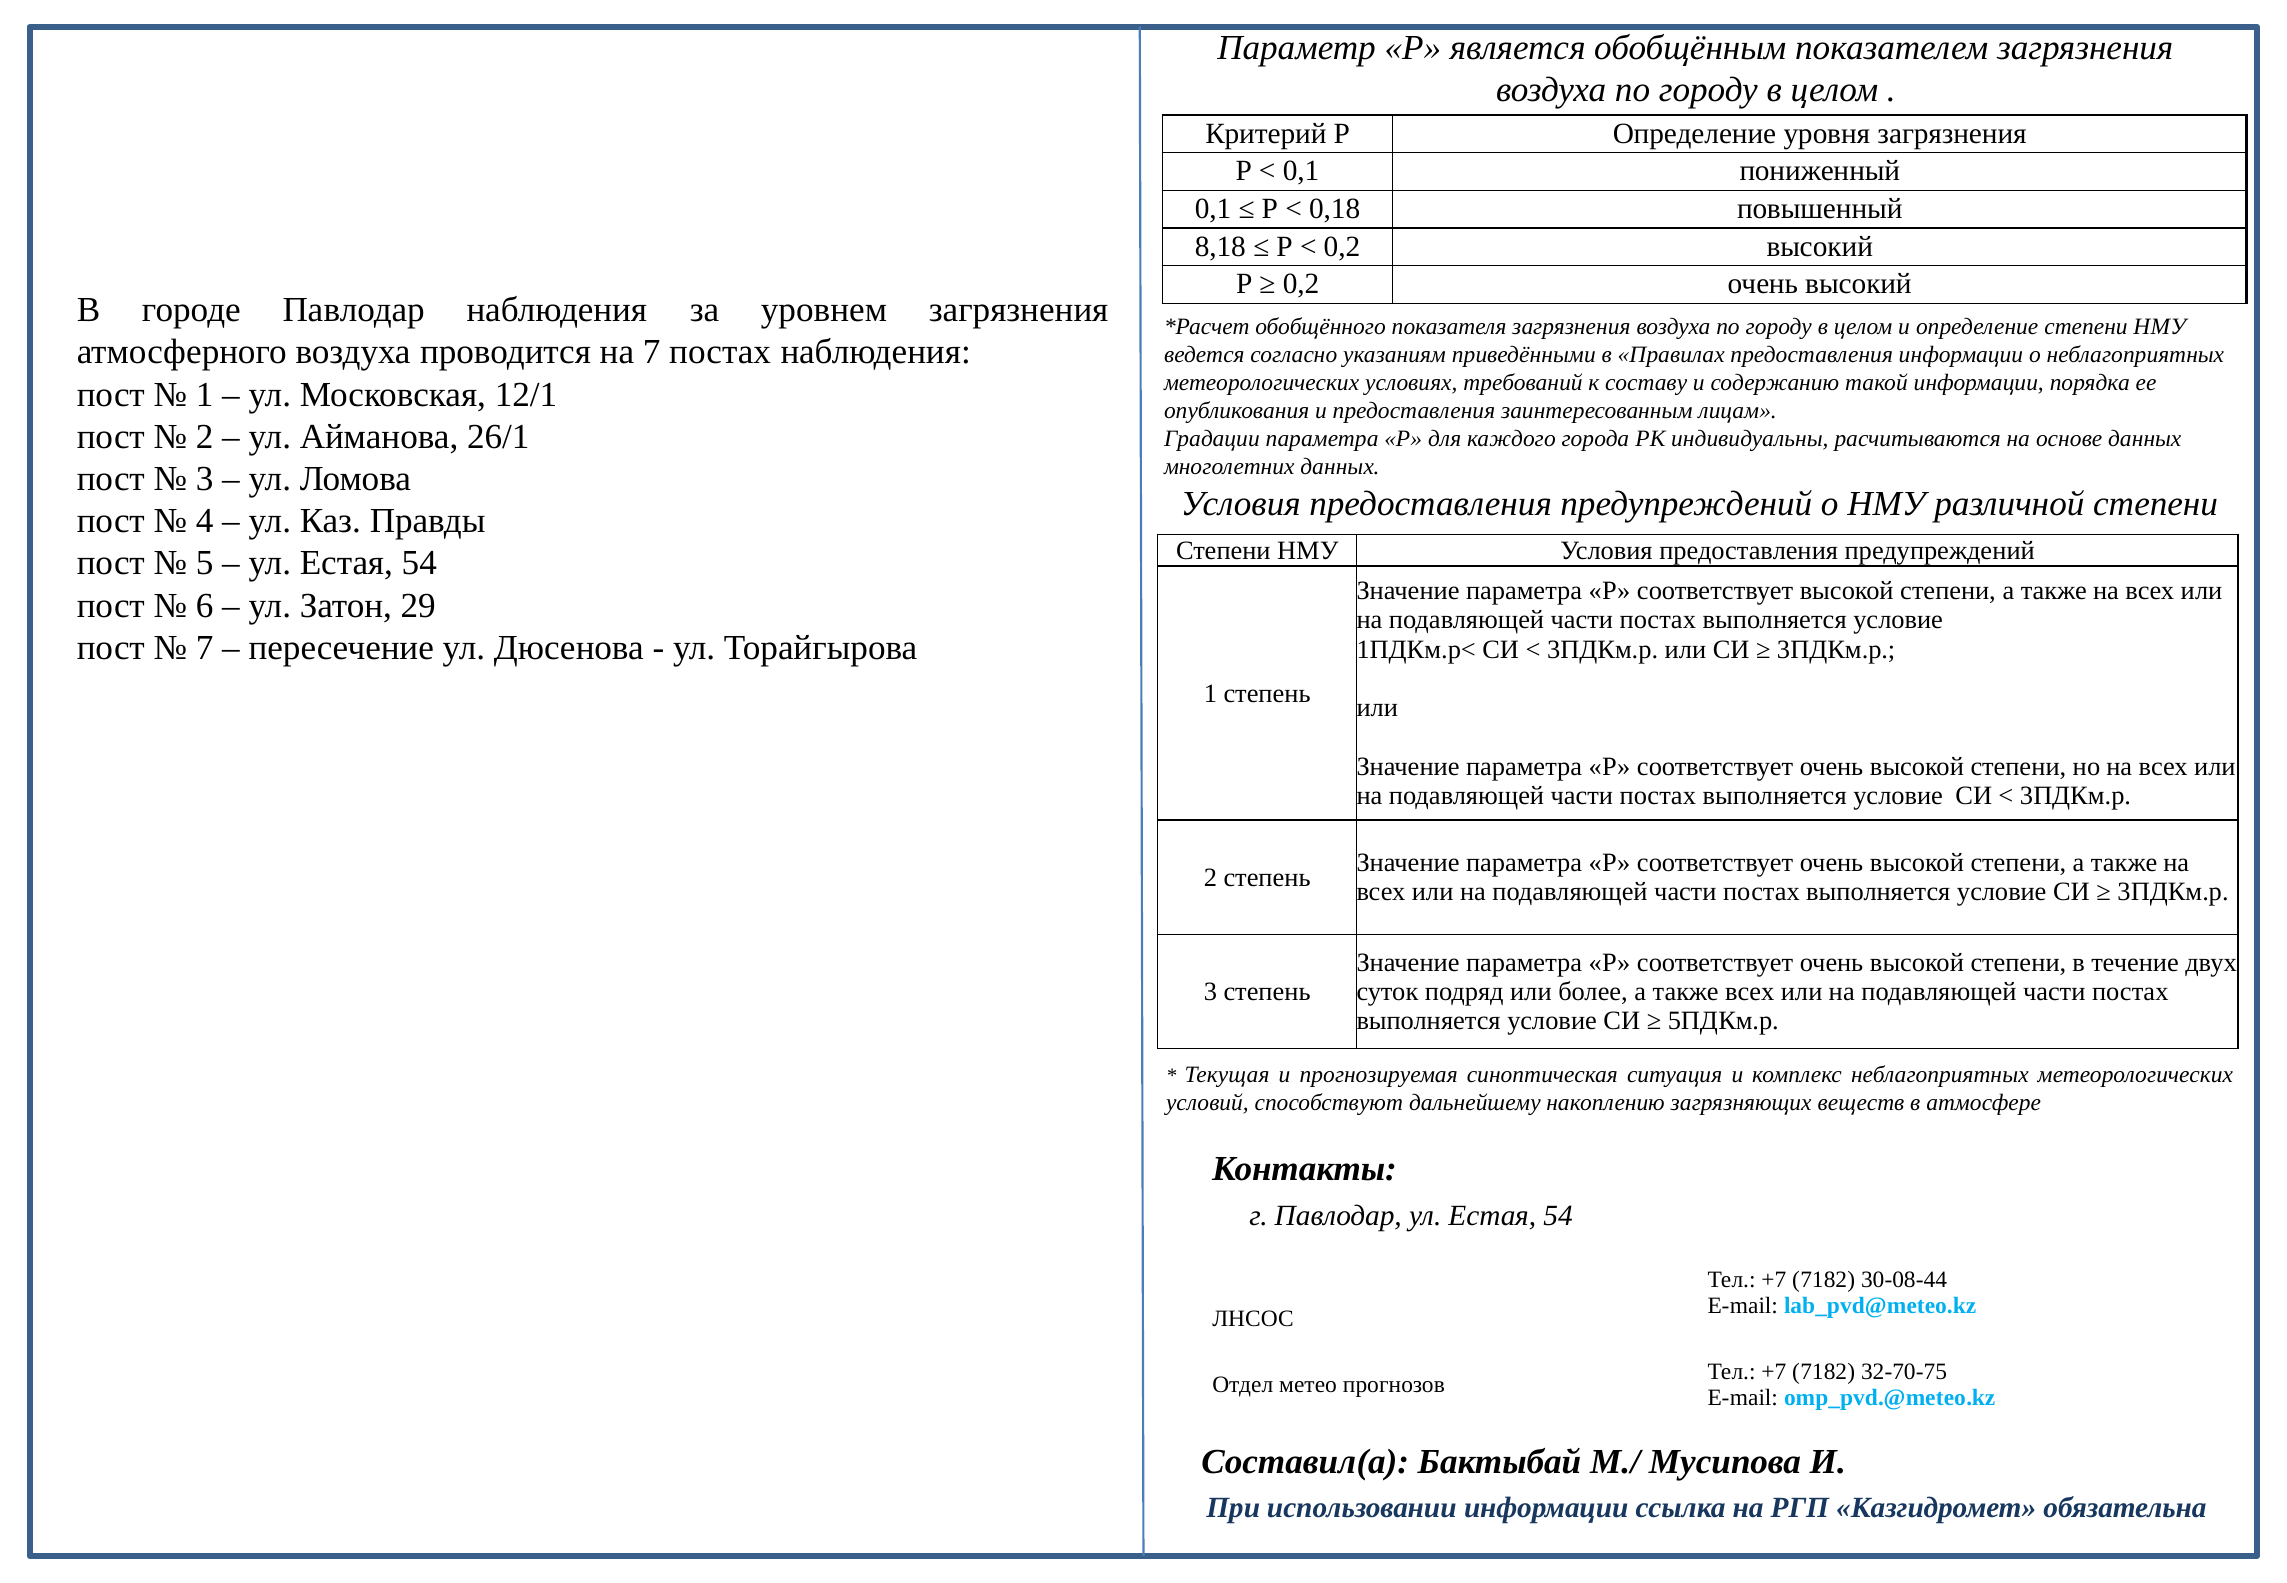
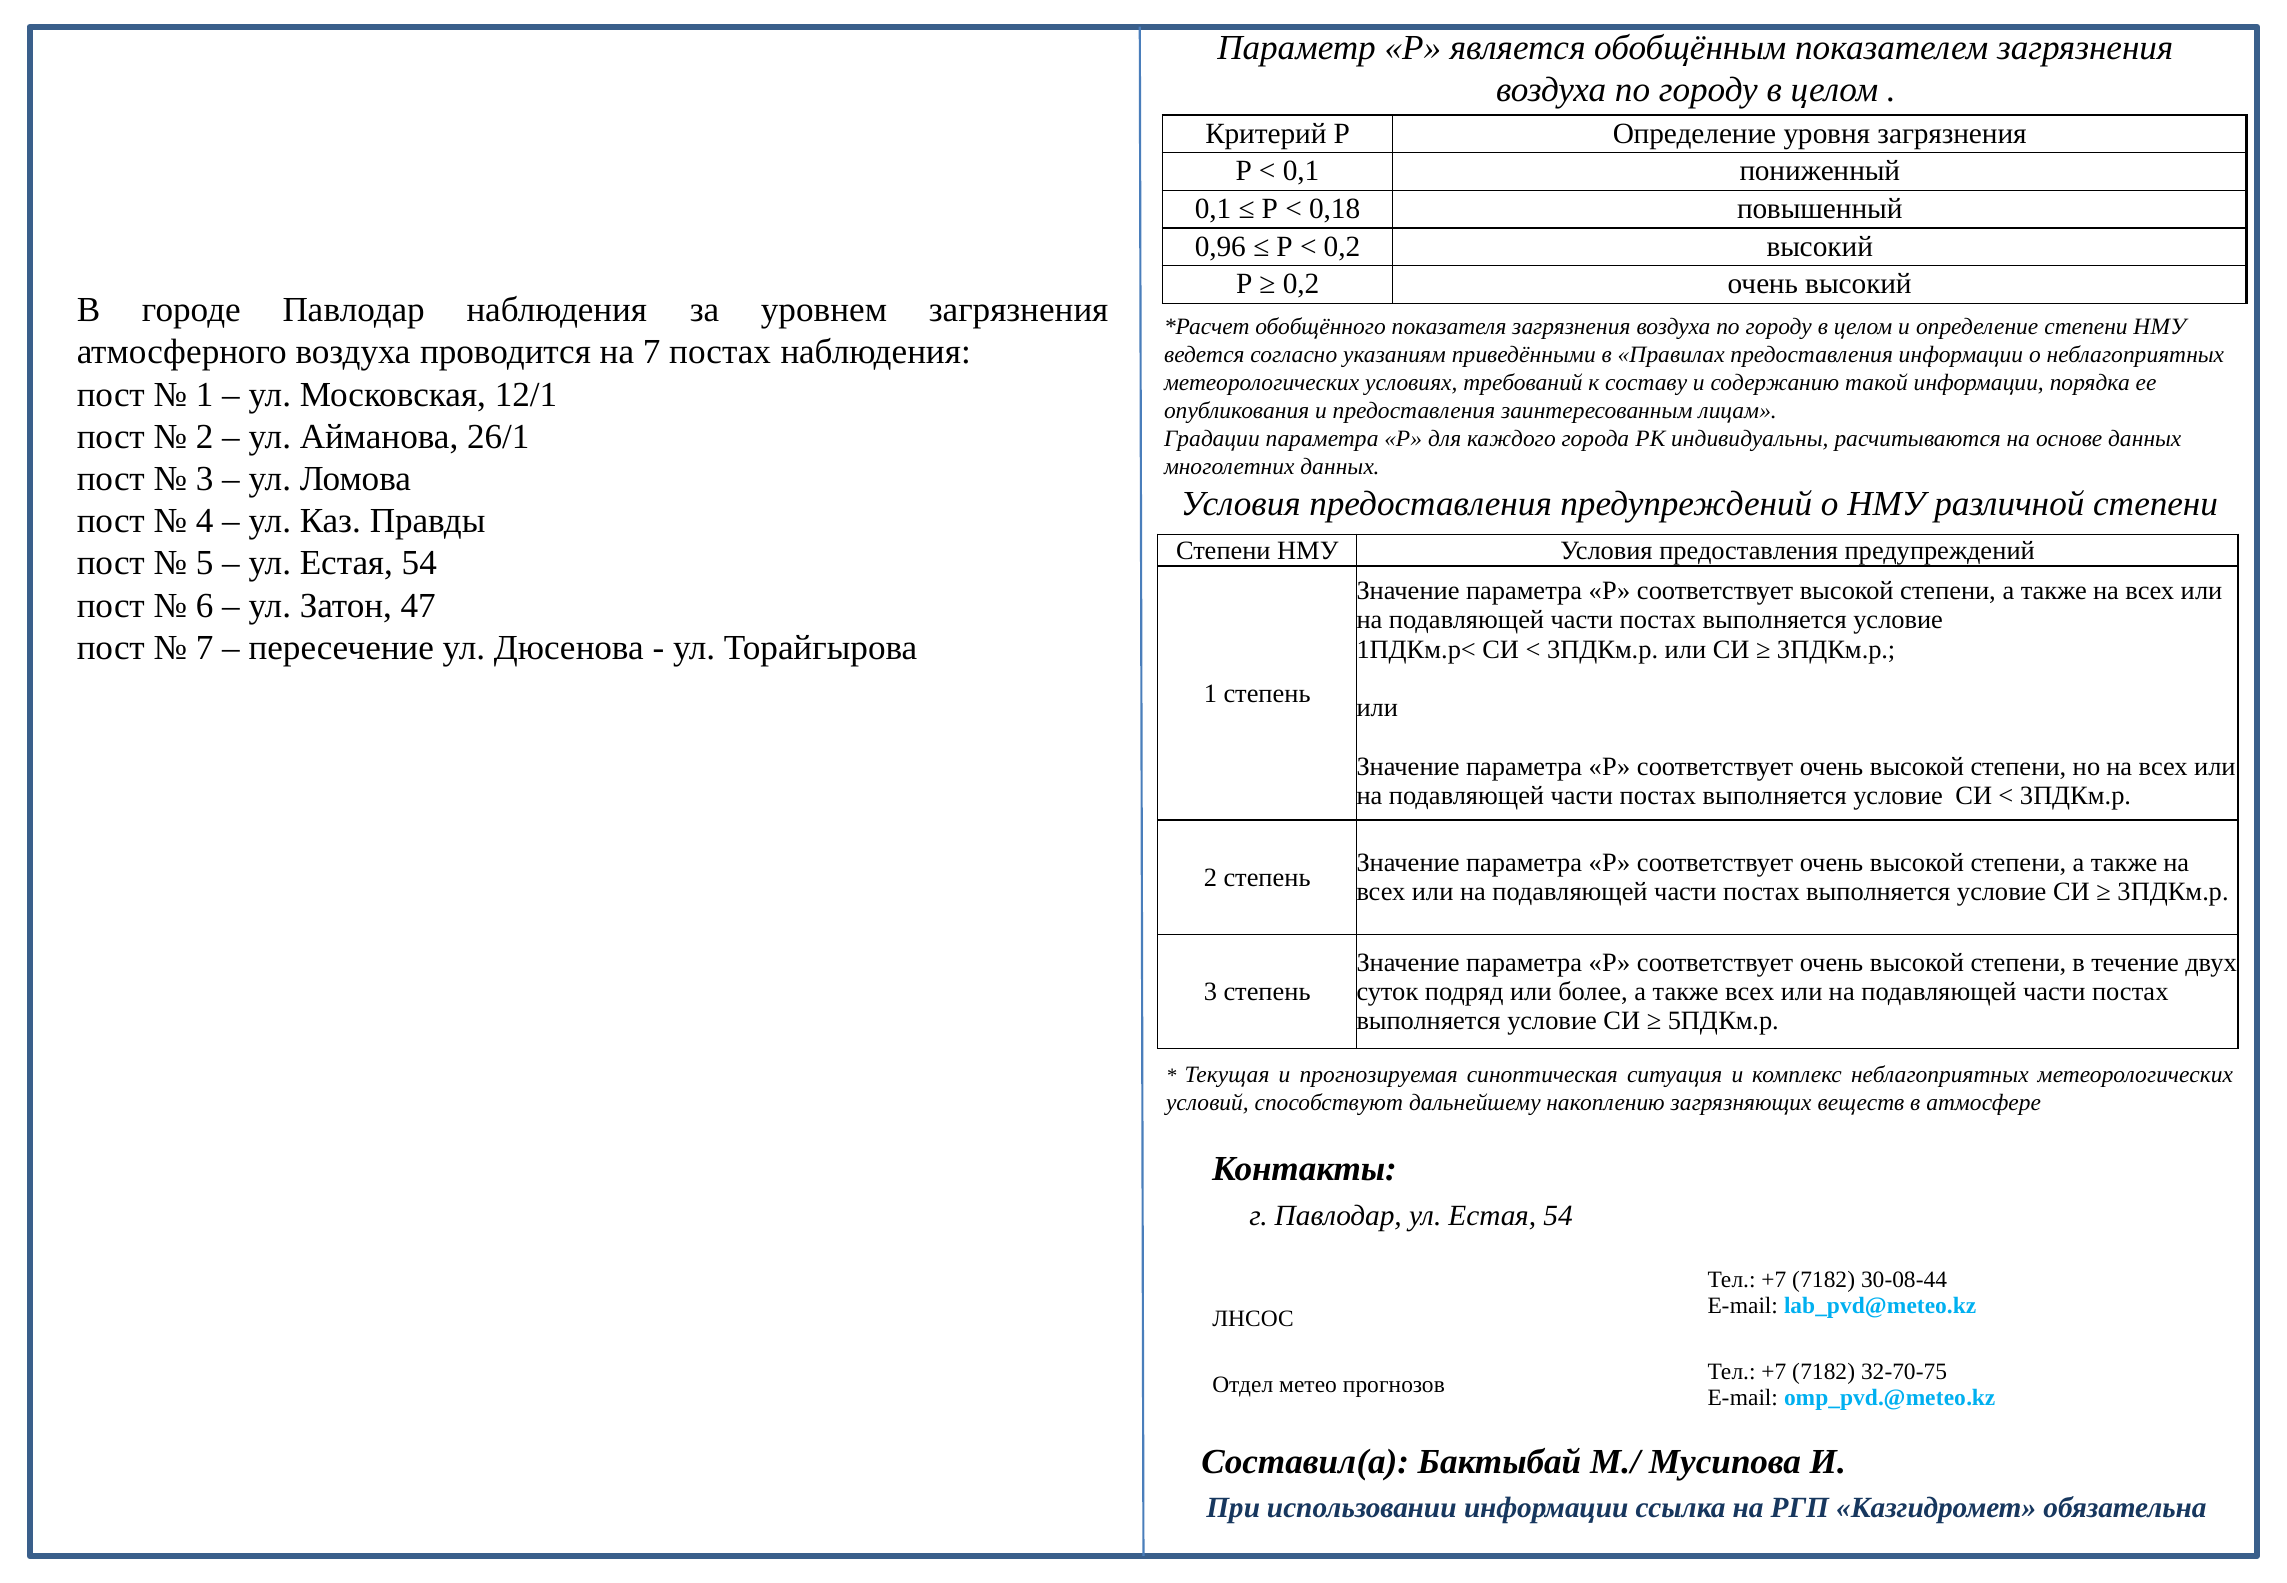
8,18: 8,18 -> 0,96 (1220, 247)
29: 29 -> 47 (418, 606)
